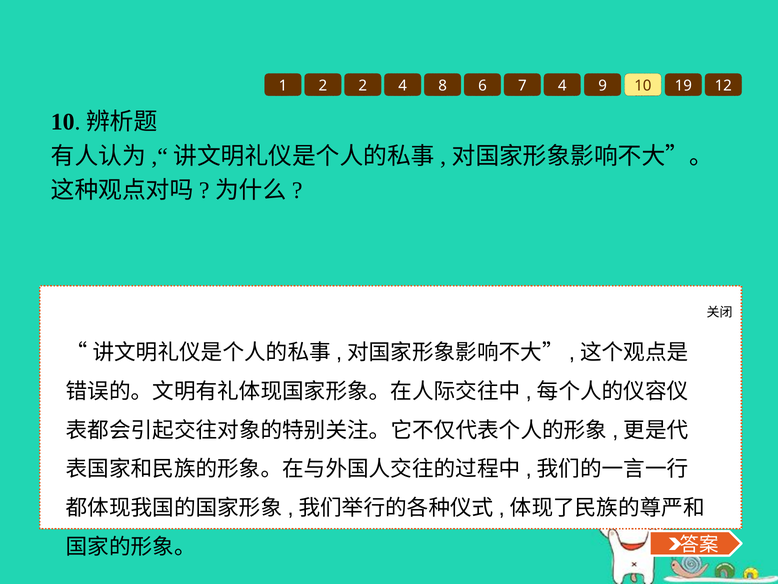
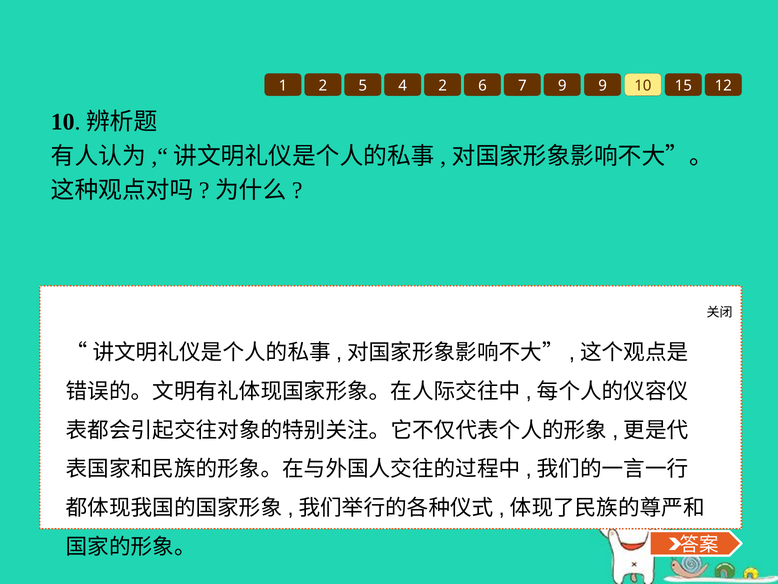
2 2: 2 -> 5 (363, 86)
4 8: 8 -> 2 (443, 86)
7 4: 4 -> 9 (562, 86)
19: 19 -> 15 (683, 86)
